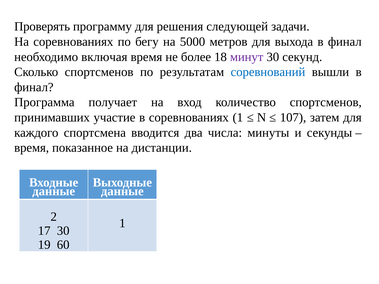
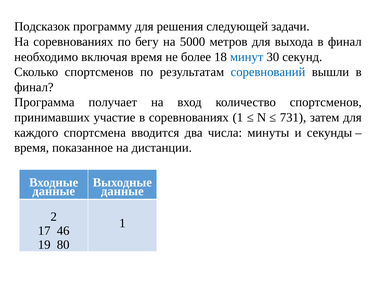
Проверять: Проверять -> Подсказок (42, 27)
минут colour: purple -> blue (247, 57)
107: 107 -> 731 (293, 118)
17 30: 30 -> 46 (63, 231)
60: 60 -> 80 (63, 245)
